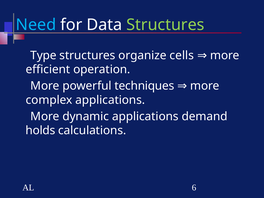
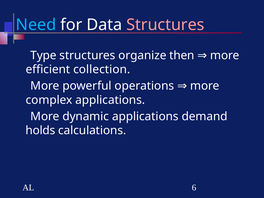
Structures colour: light green -> pink (165, 25)
cells: cells -> then (182, 55)
operation: operation -> collection (102, 69)
techniques: techniques -> operations (144, 86)
